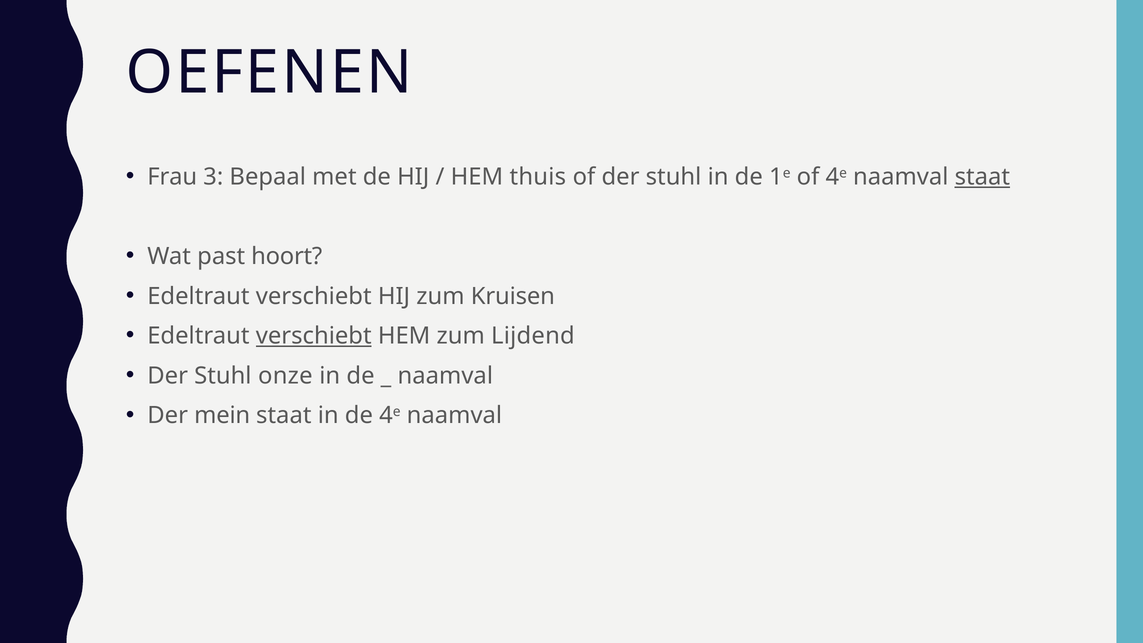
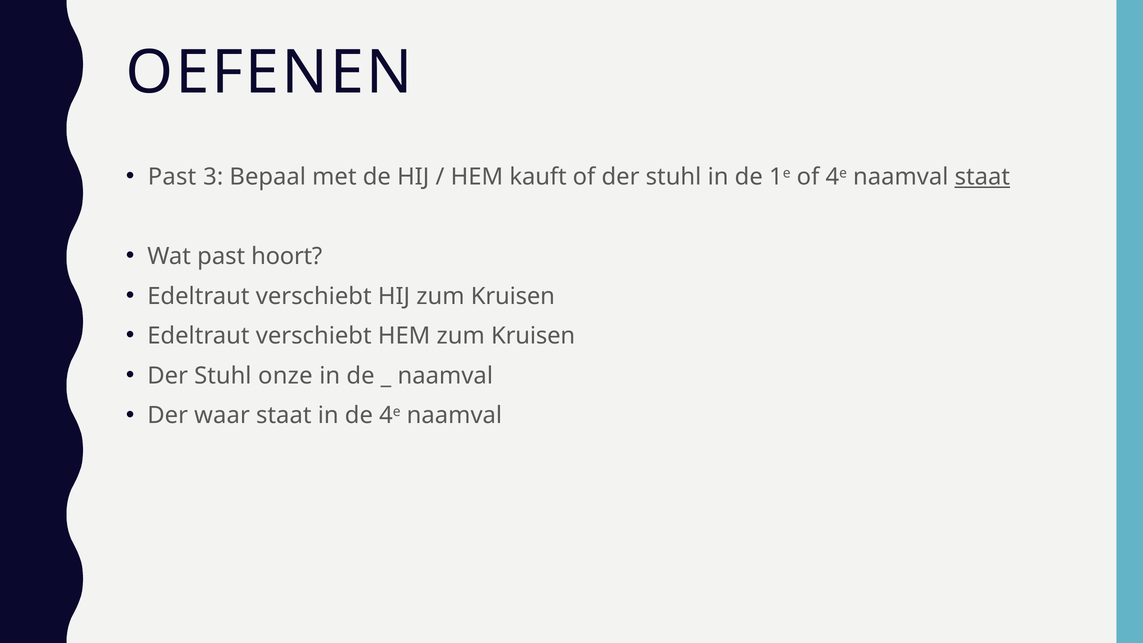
Frau: Frau -> Past (172, 177)
thuis: thuis -> kauft (538, 177)
verschiebt underline: present -> none (314, 336)
HEM zum Lijdend: Lijdend -> Kruisen (533, 336)
mein: mein -> waar (222, 415)
